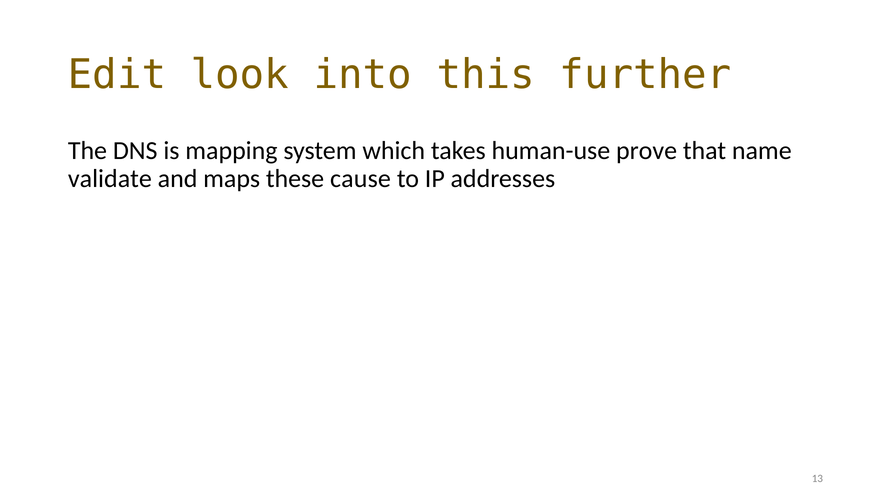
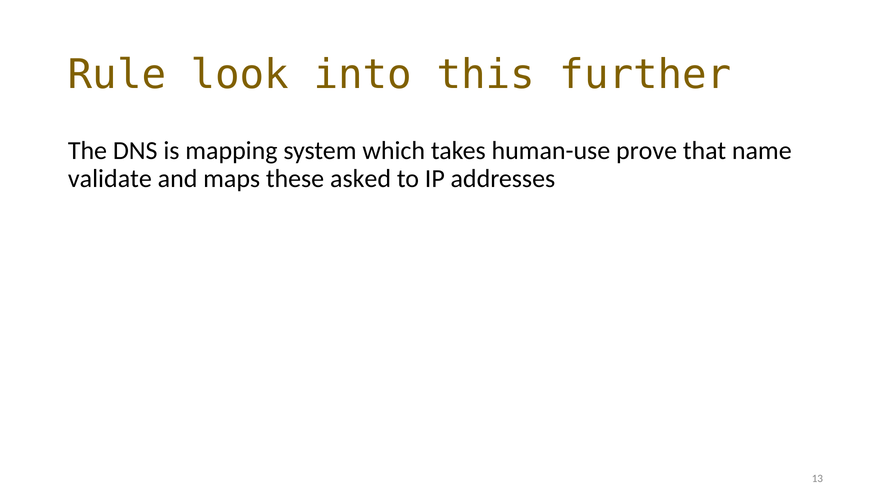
Edit: Edit -> Rule (117, 75)
cause: cause -> asked (361, 179)
